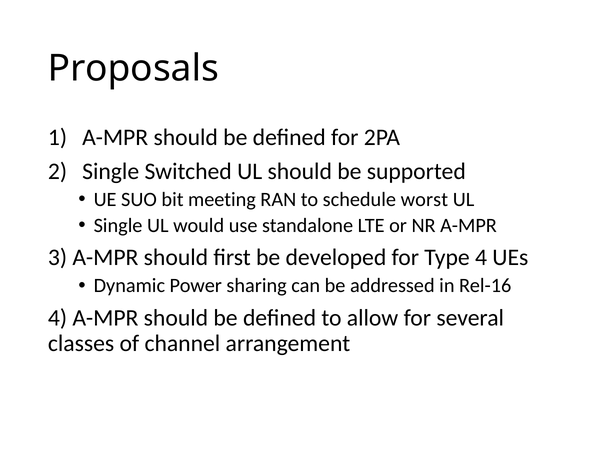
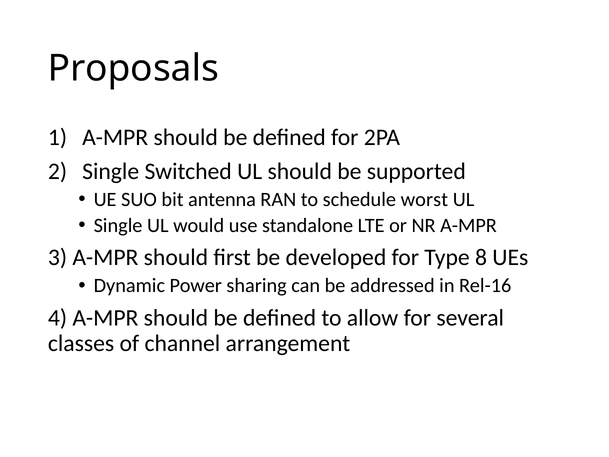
meeting: meeting -> antenna (222, 199)
Type 4: 4 -> 8 (481, 258)
